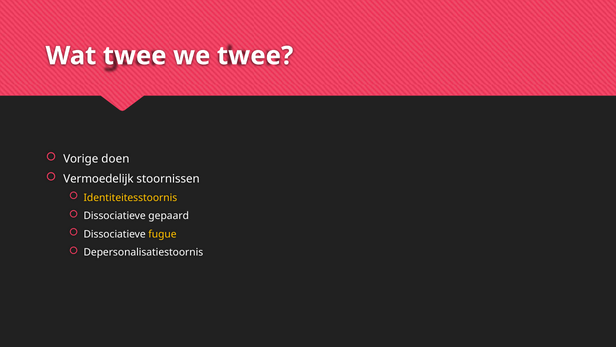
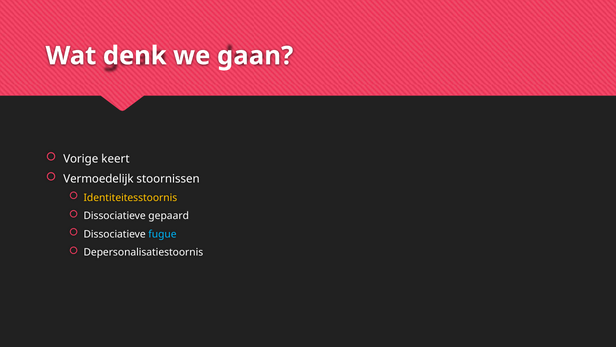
Wat twee: twee -> denk (135, 56)
we twee: twee -> gaan (255, 56)
doen: doen -> keert (115, 158)
fugue colour: yellow -> light blue (162, 234)
